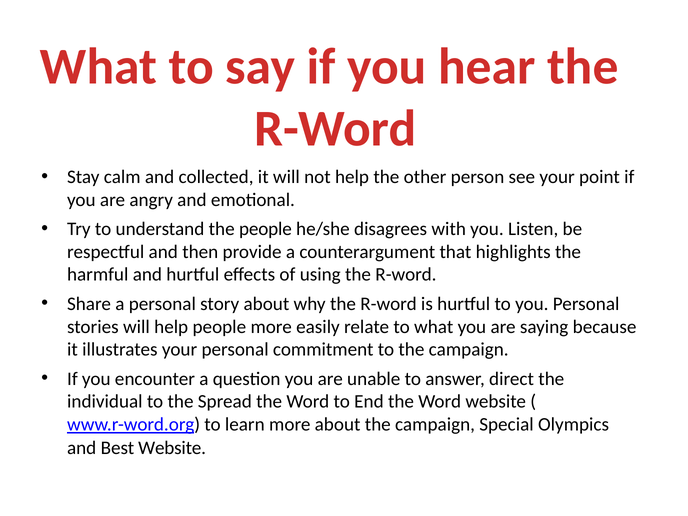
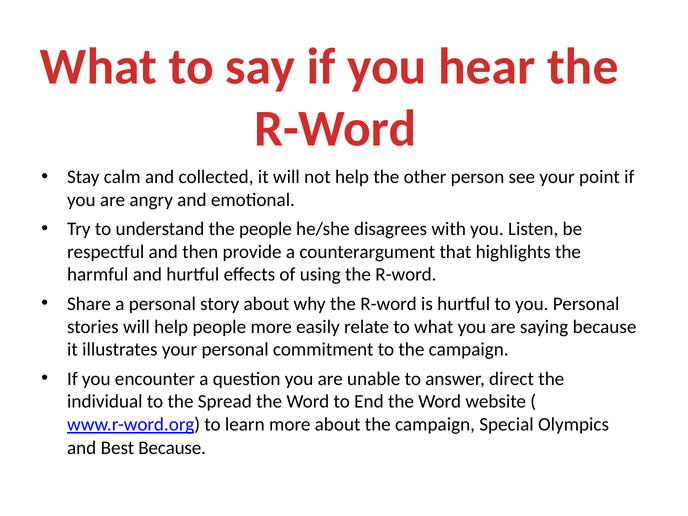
Best Website: Website -> Because (172, 448)
